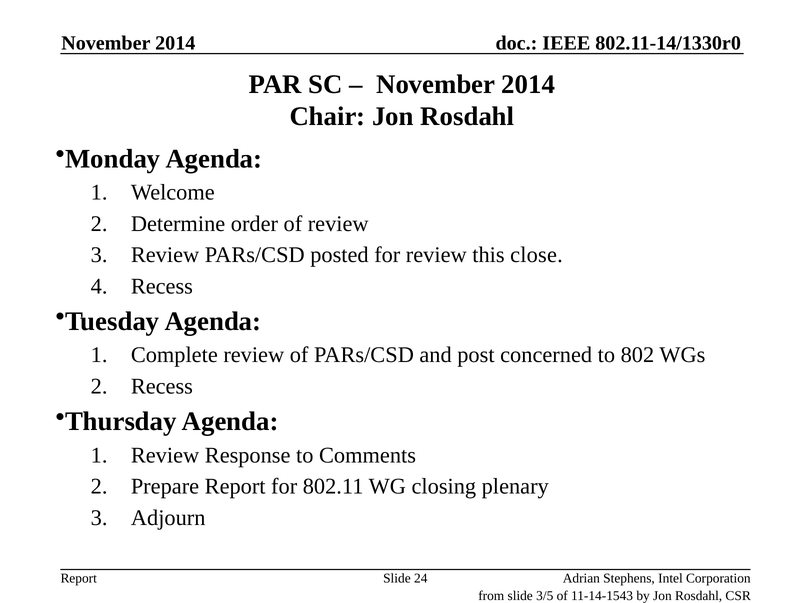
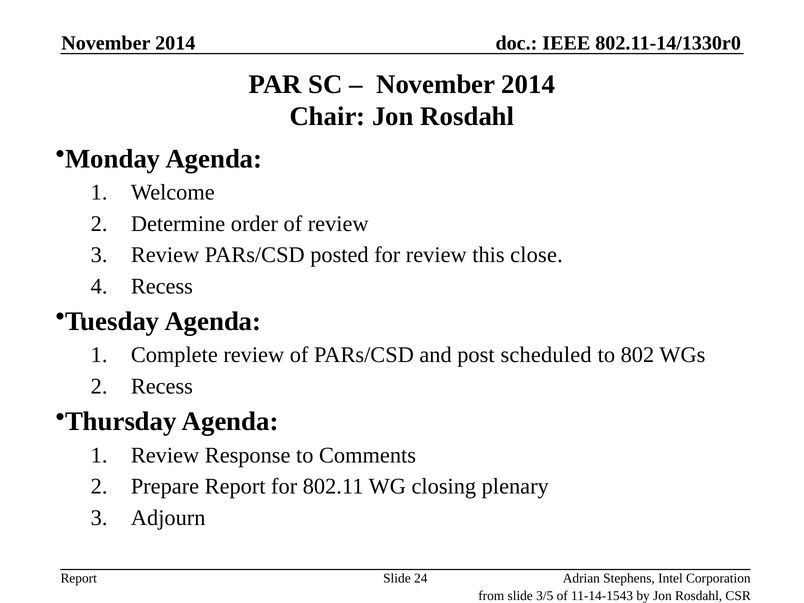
concerned: concerned -> scheduled (546, 355)
